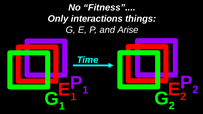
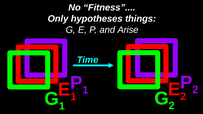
interactions: interactions -> hypotheses (97, 19)
